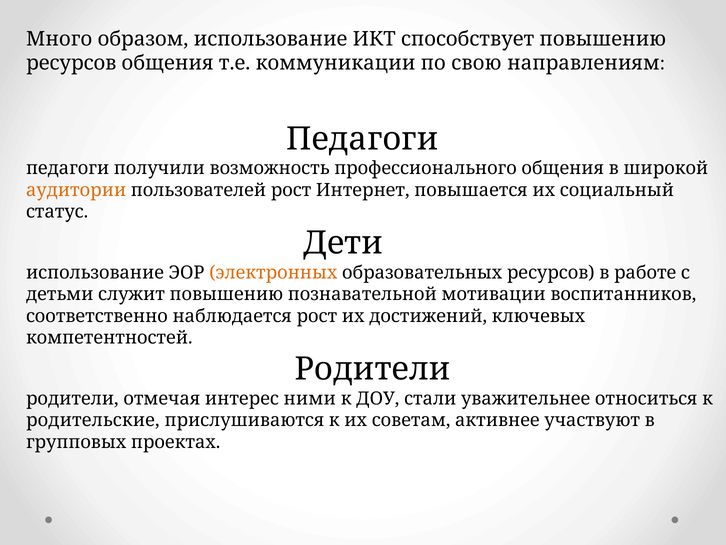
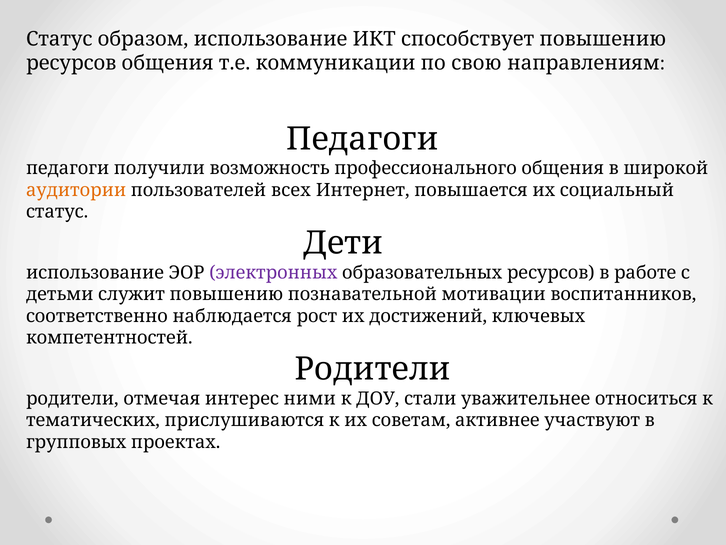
Много: Много -> Статус (59, 39)
пользователей рост: рост -> всех (291, 190)
электронных colour: orange -> purple (273, 272)
родительские: родительские -> тематических (93, 420)
